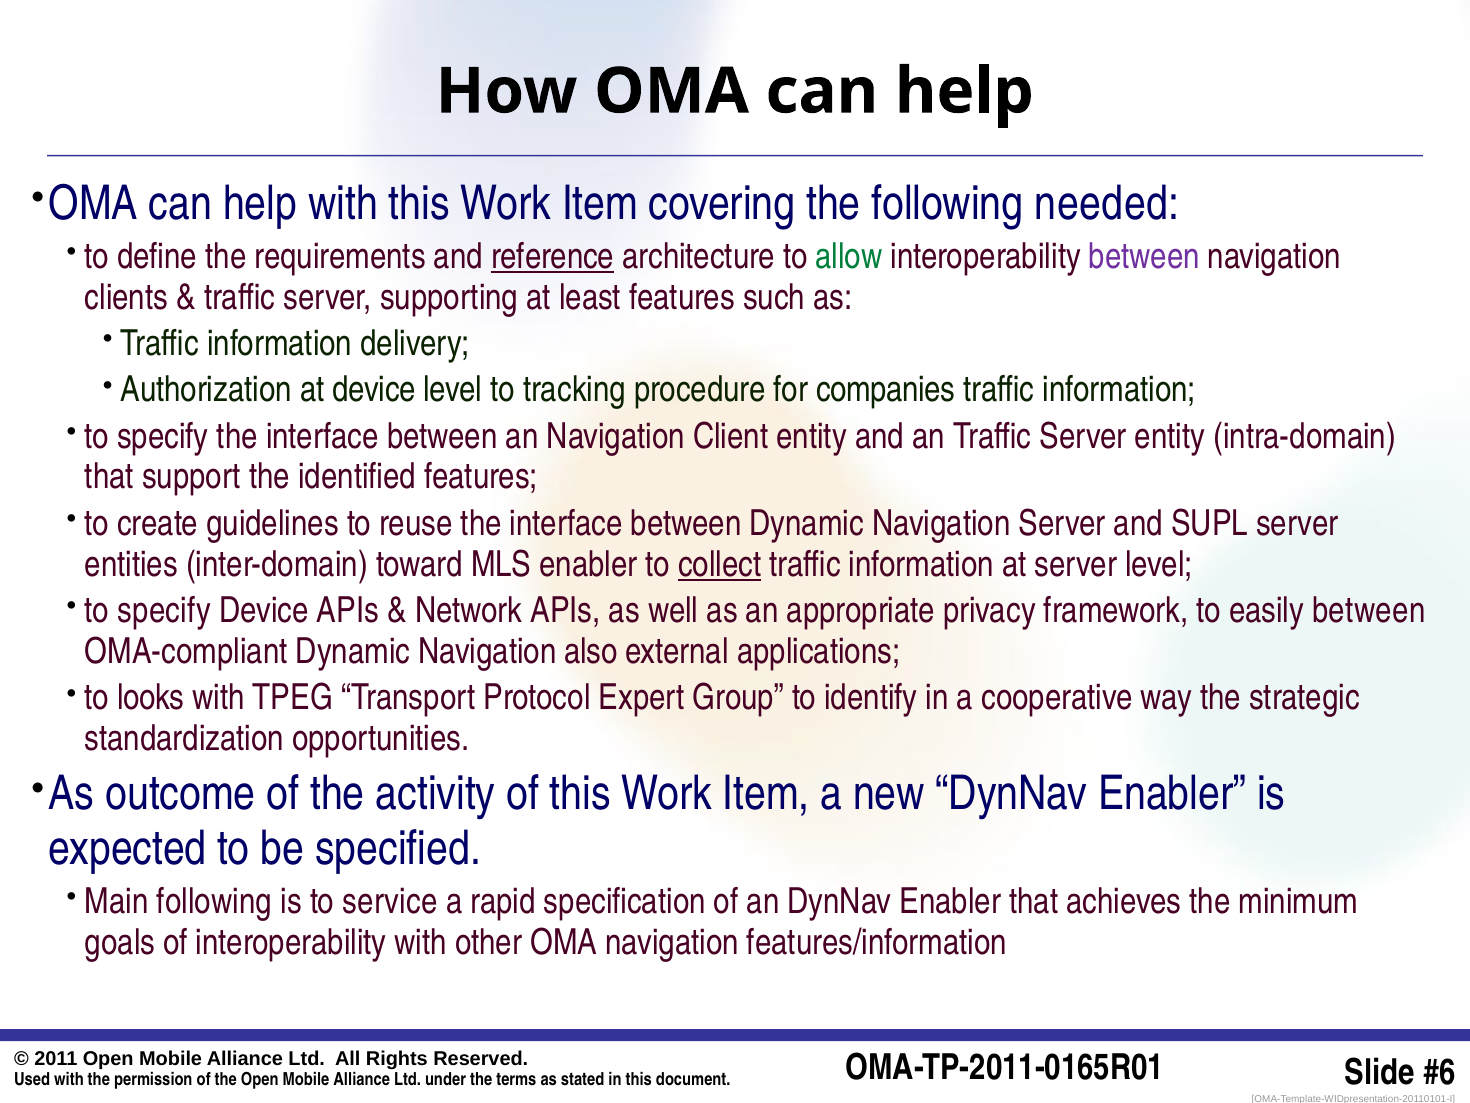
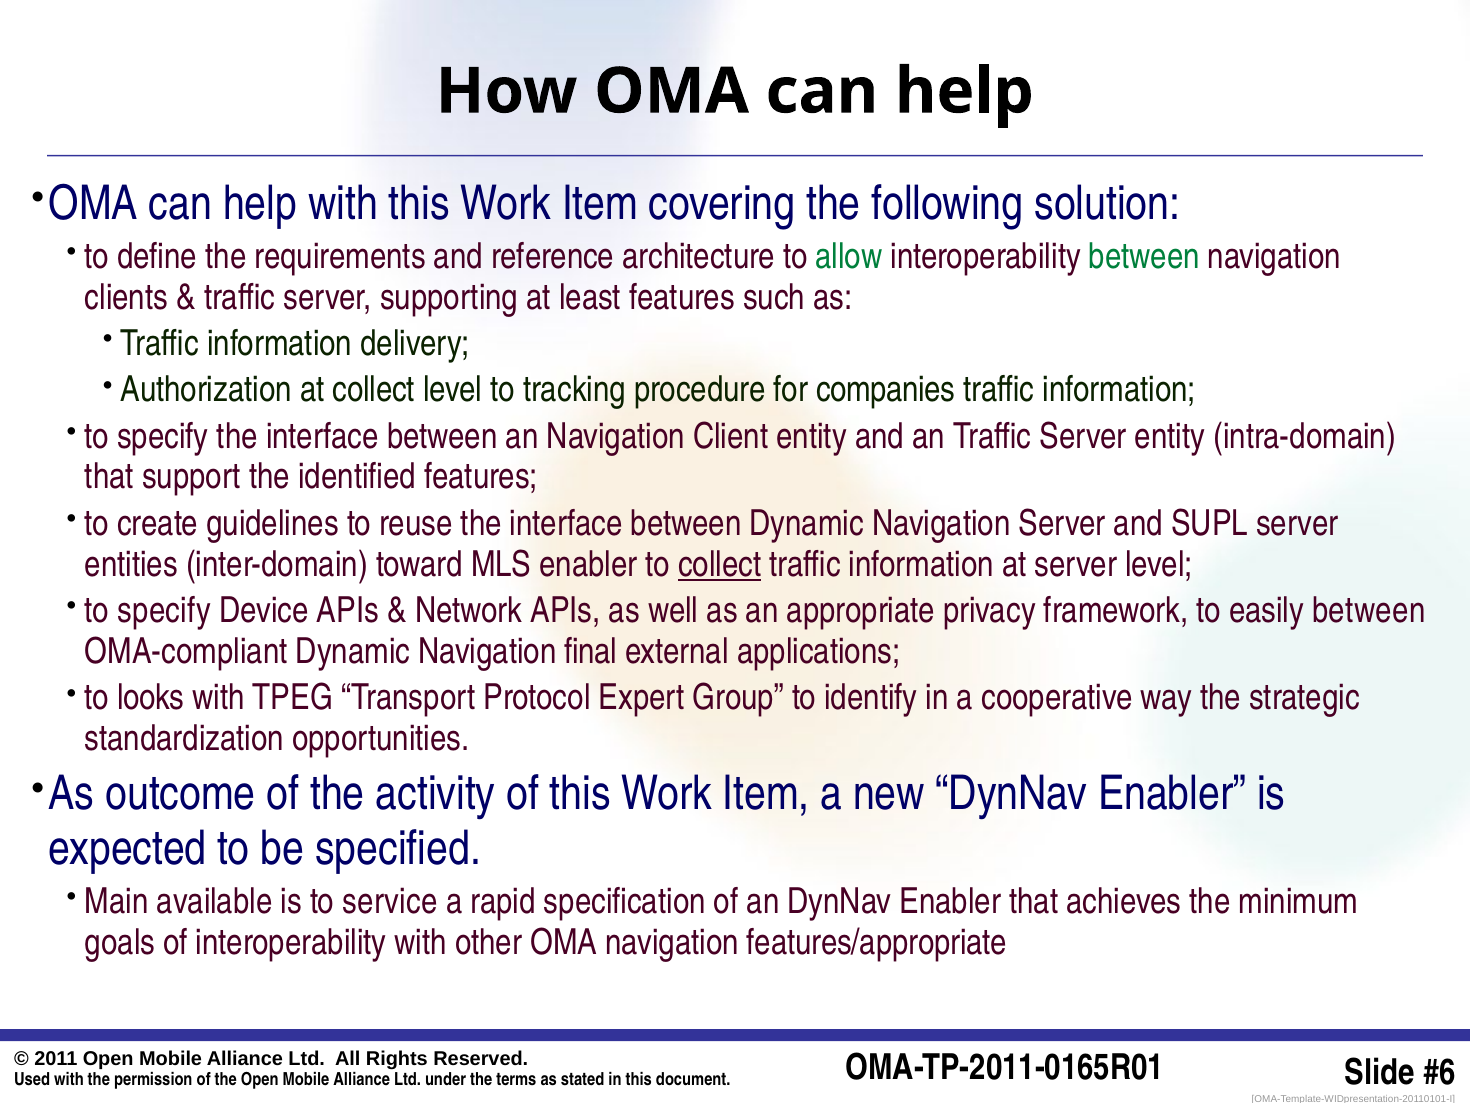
needed: needed -> solution (1107, 203)
reference underline: present -> none (553, 256)
between colour: purple -> green (1144, 256)
at device: device -> collect (374, 390)
also: also -> final (591, 651)
Main following: following -> available (215, 901)
features/information: features/information -> features/appropriate (877, 942)
